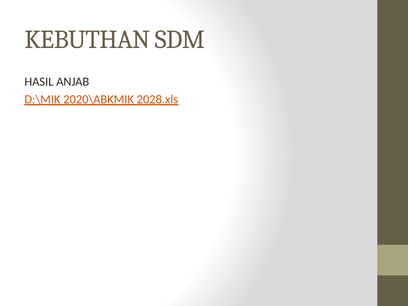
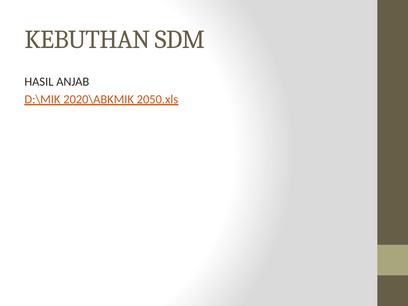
2028.xls: 2028.xls -> 2050.xls (157, 99)
